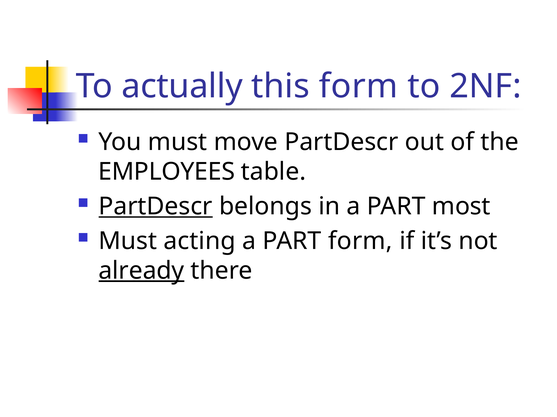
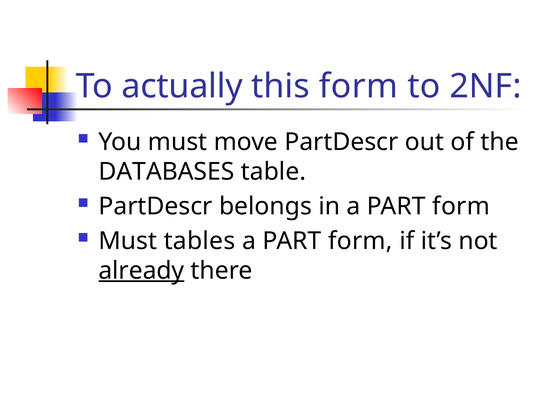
EMPLOYEES: EMPLOYEES -> DATABASES (167, 172)
PartDescr underline: present -> none (156, 207)
in a PART most: most -> form (461, 207)
acting: acting -> tables (200, 241)
